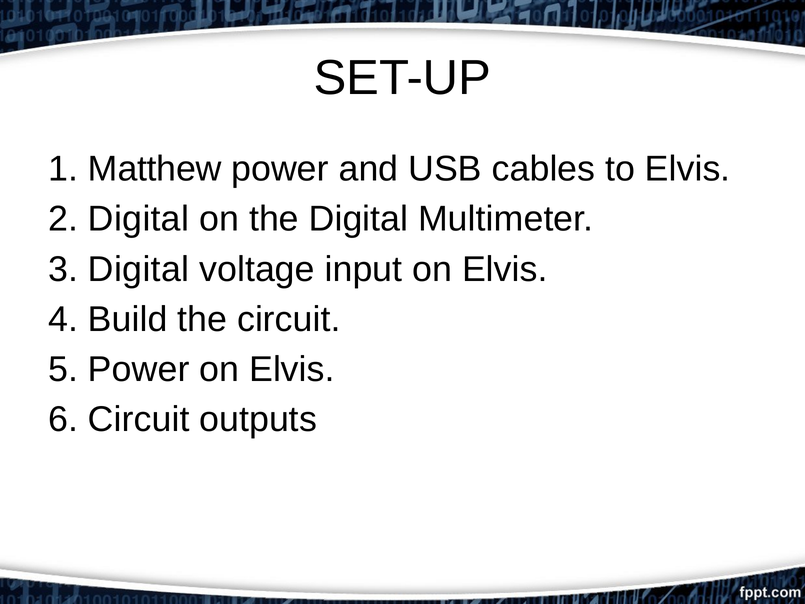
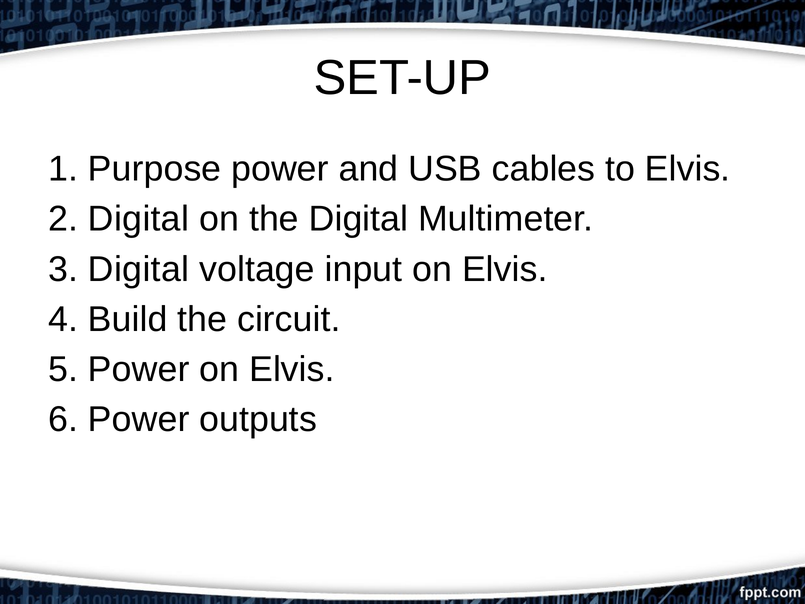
Matthew: Matthew -> Purpose (155, 169)
6 Circuit: Circuit -> Power (139, 419)
